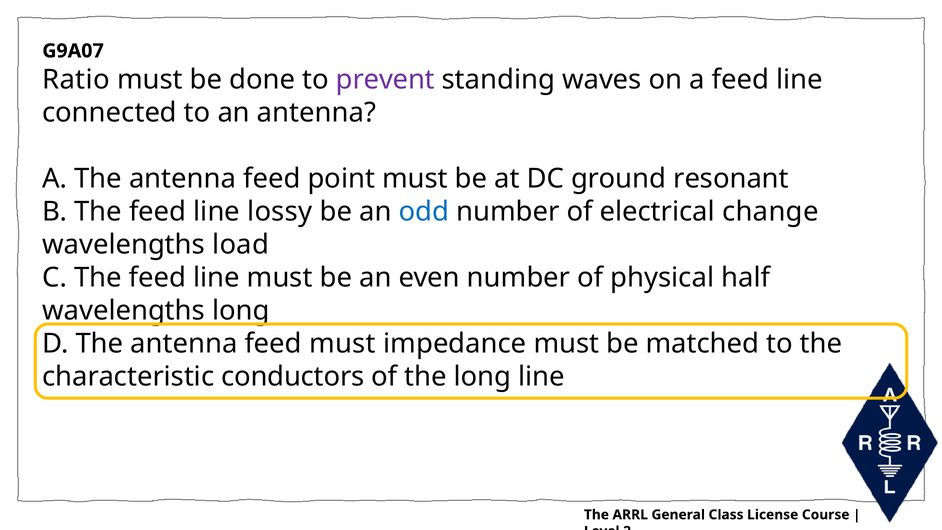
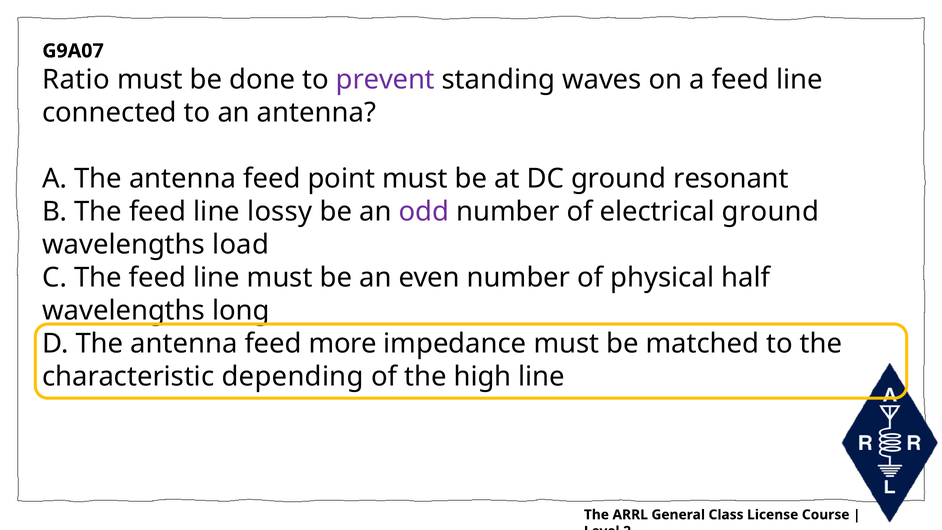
odd colour: blue -> purple (424, 212)
electrical change: change -> ground (770, 212)
feed must: must -> more (343, 344)
conductors: conductors -> depending (293, 377)
the long: long -> high (483, 377)
